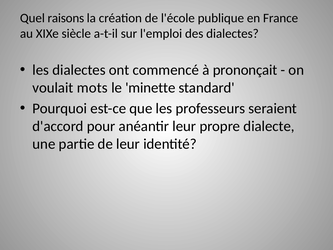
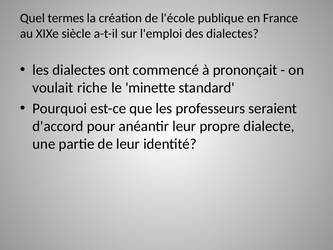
raisons: raisons -> termes (66, 18)
mots: mots -> riche (92, 88)
